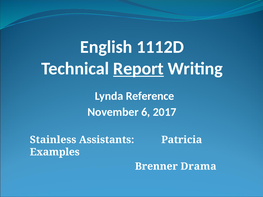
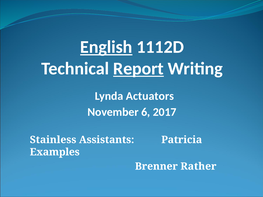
English underline: none -> present (106, 47)
Reference: Reference -> Actuators (150, 96)
Drama: Drama -> Rather (198, 167)
